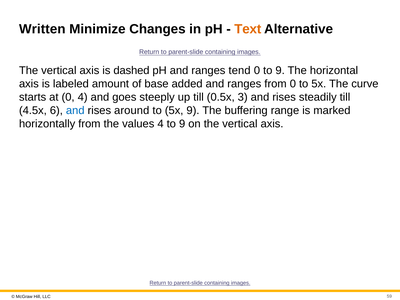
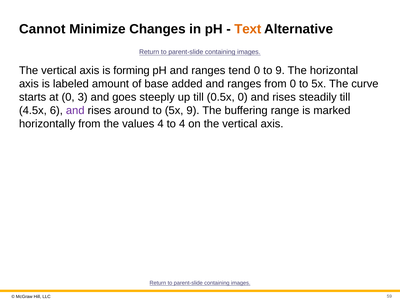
Written: Written -> Cannot (42, 29)
dashed: dashed -> forming (131, 71)
0 4: 4 -> 3 (83, 97)
0.5x 3: 3 -> 0 (243, 97)
and colour: blue -> purple (75, 111)
4 to 9: 9 -> 4 (182, 124)
